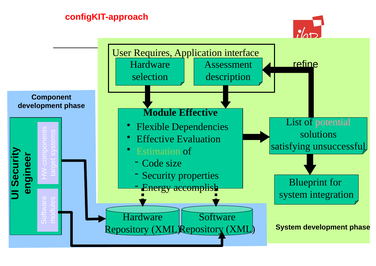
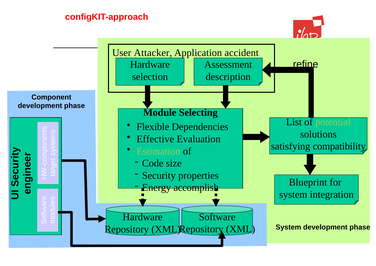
Requires: Requires -> Attacker (153, 53)
interface: interface -> accident (242, 53)
Module Effective: Effective -> Selecting (198, 113)
potential colour: pink -> light green (333, 122)
unsuccessful: unsuccessful -> compatibility (339, 146)
